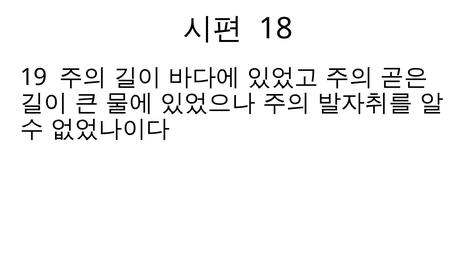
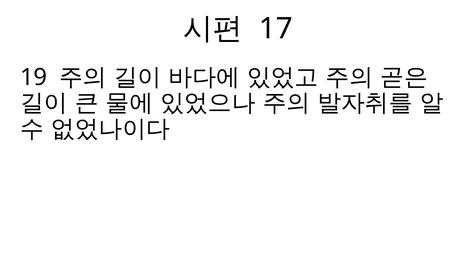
18: 18 -> 17 (276, 29)
